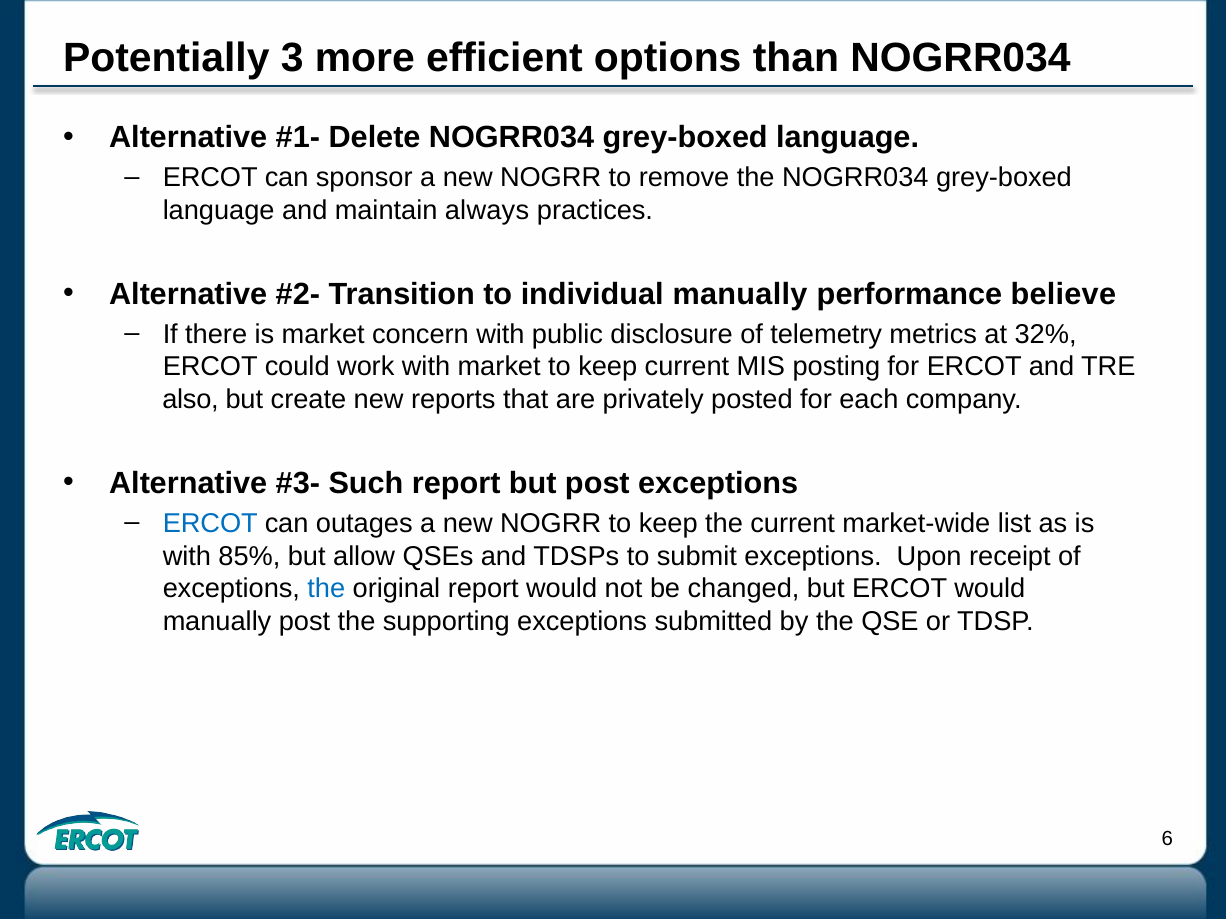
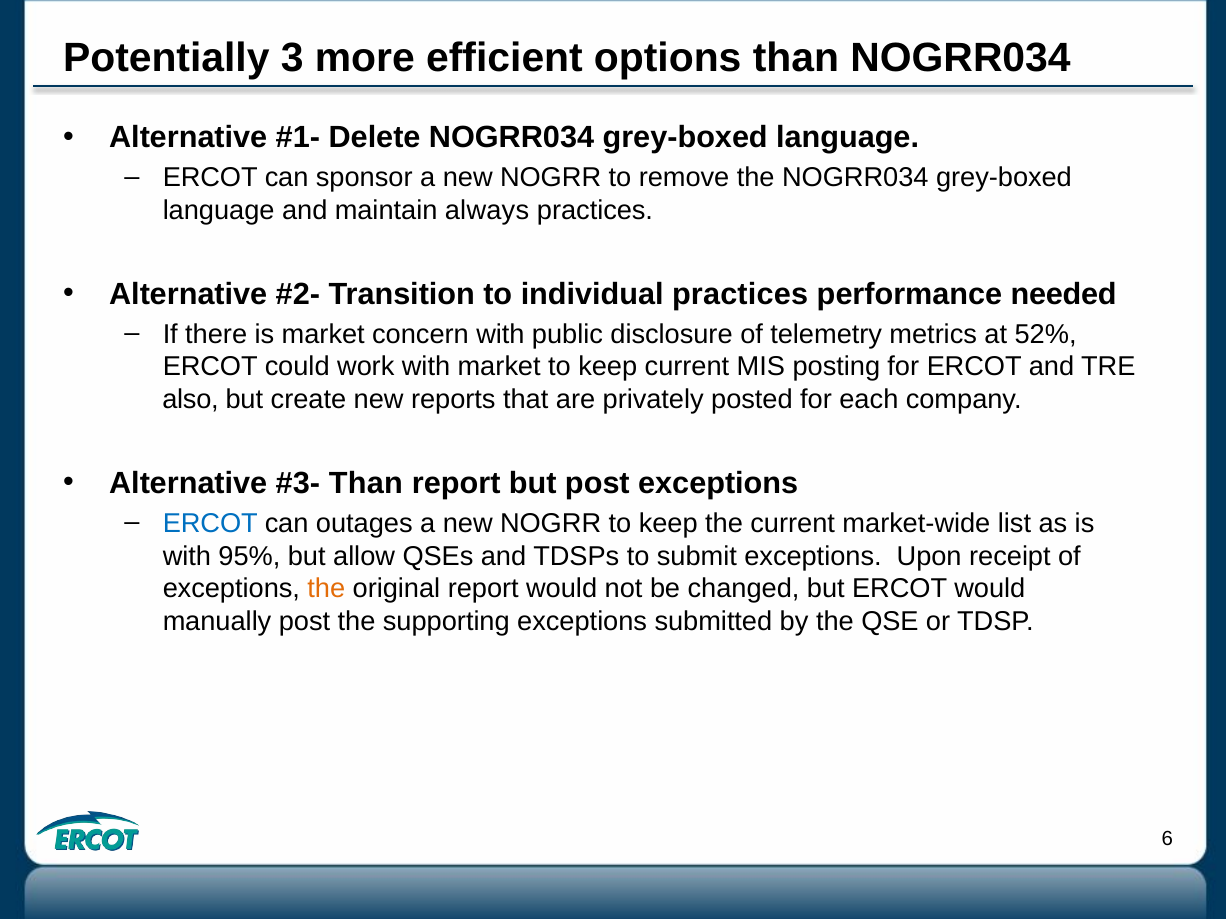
individual manually: manually -> practices (740, 294)
believe: believe -> needed (1064, 294)
32%: 32% -> 52% (1046, 334)
Such: Such -> Than (366, 484)
85%: 85% -> 95% (249, 556)
the colour: blue -> orange (326, 589)
